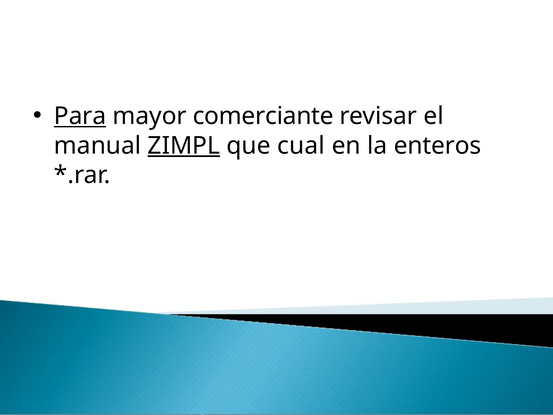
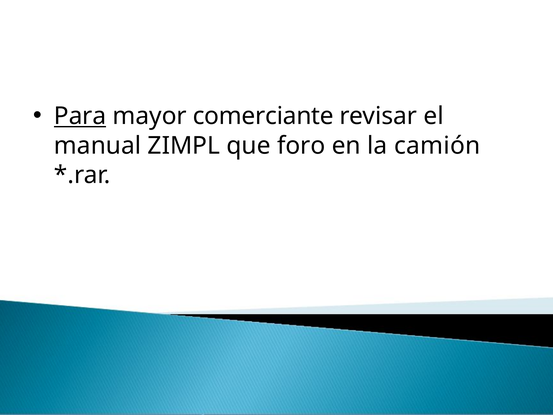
ZIMPL underline: present -> none (184, 146)
cual: cual -> foro (301, 146)
enteros: enteros -> camión (437, 146)
